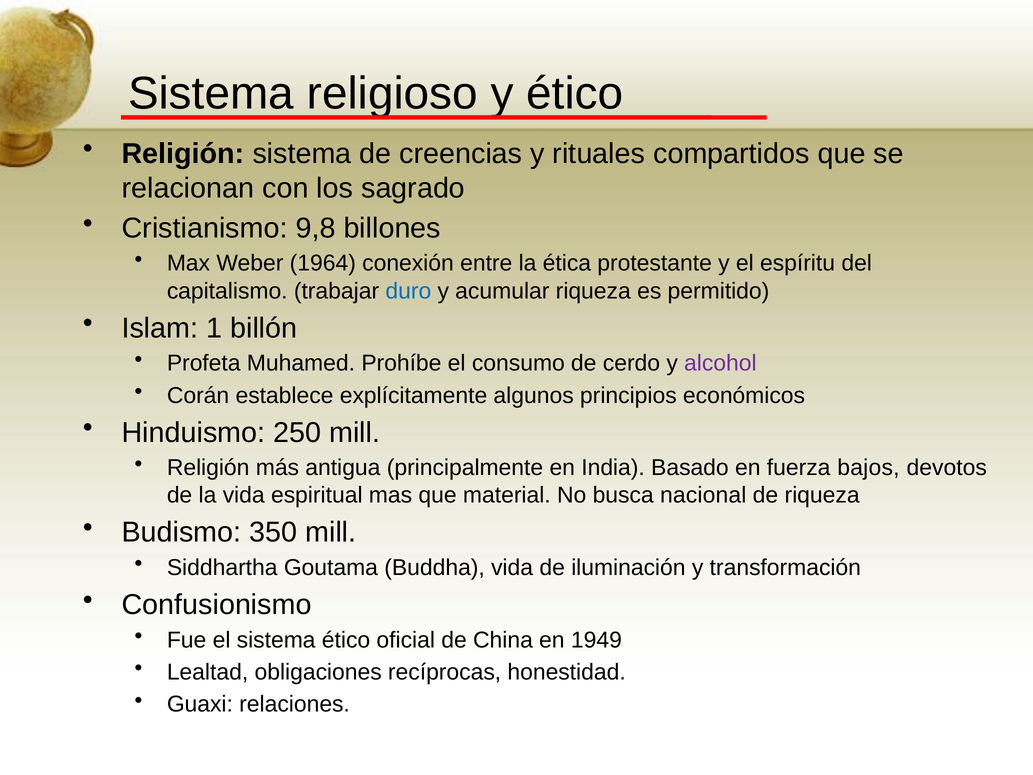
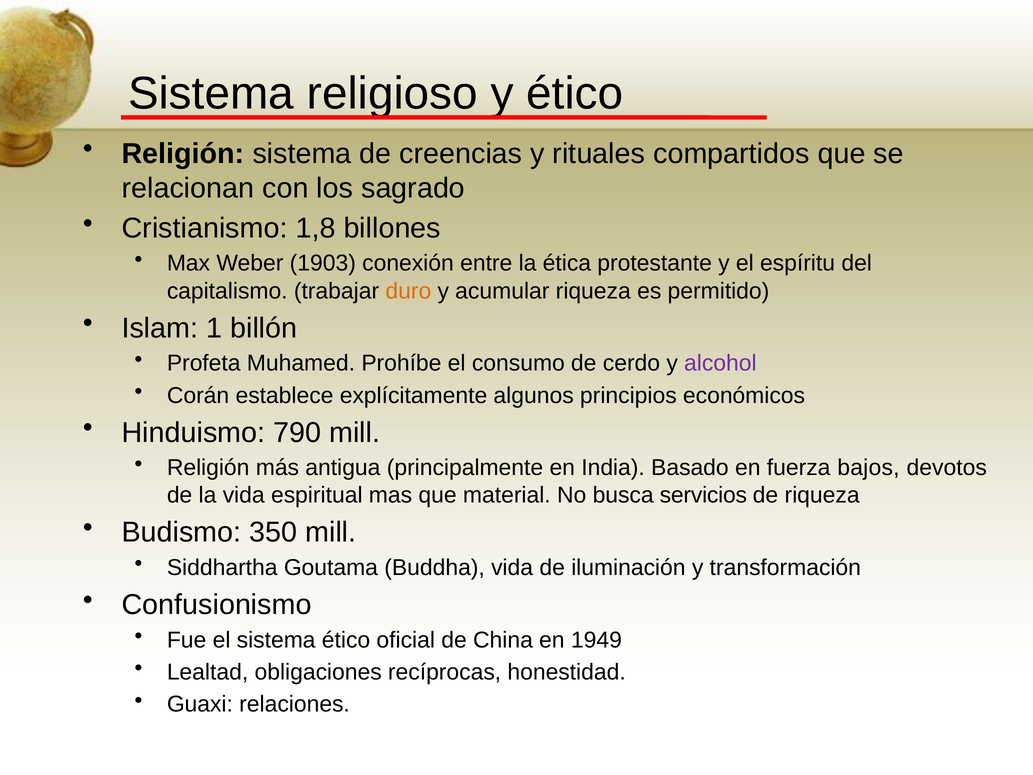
9,8: 9,8 -> 1,8 (316, 228)
1964: 1964 -> 1903 (323, 263)
duro colour: blue -> orange (408, 291)
250: 250 -> 790 (297, 432)
nacional: nacional -> servicios (703, 495)
